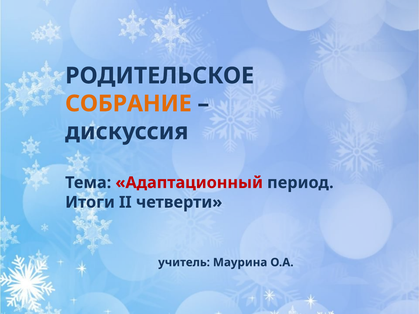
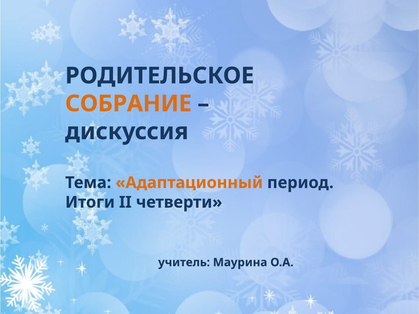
Адаптационный colour: red -> orange (189, 183)
